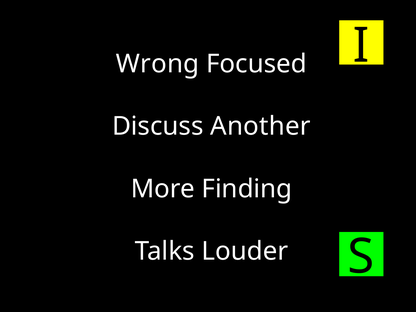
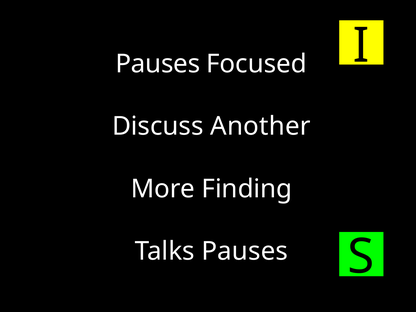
Wrong: Wrong -> Pauses (158, 64)
Talks Louder: Louder -> Pauses (245, 251)
